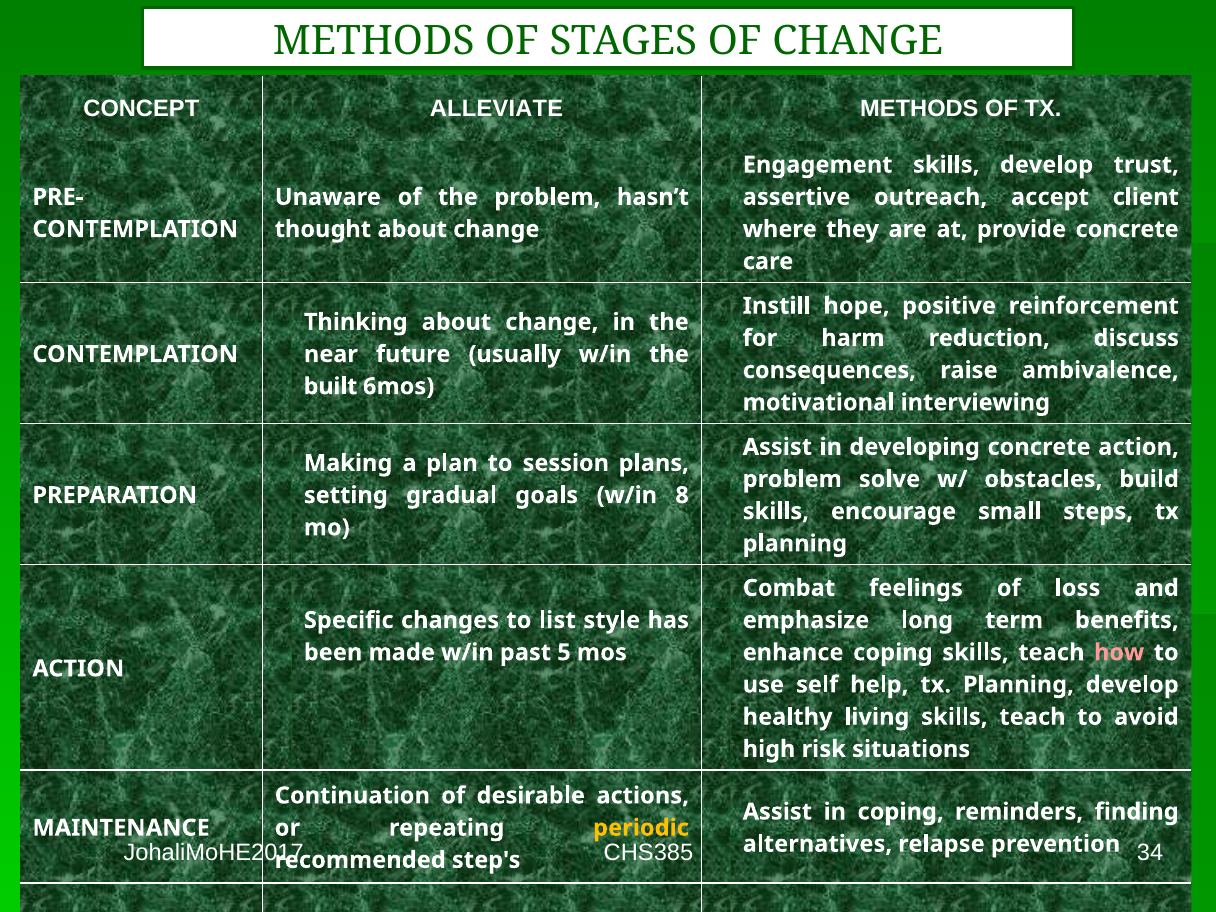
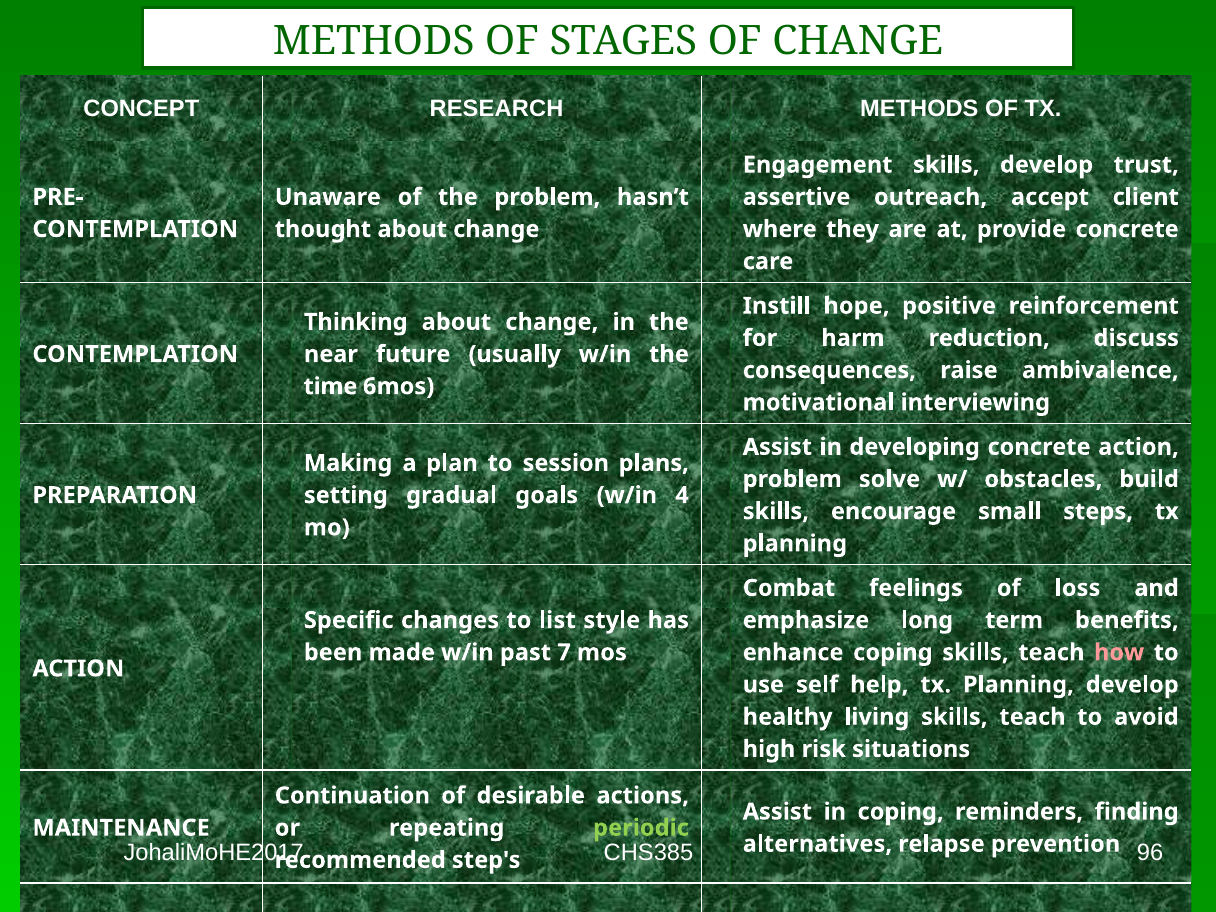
ALLEVIATE: ALLEVIATE -> RESEARCH (496, 109)
built: built -> time (330, 386)
8: 8 -> 4 (682, 495)
5: 5 -> 7 (564, 652)
periodic colour: yellow -> light green (641, 828)
34: 34 -> 96 (1150, 852)
